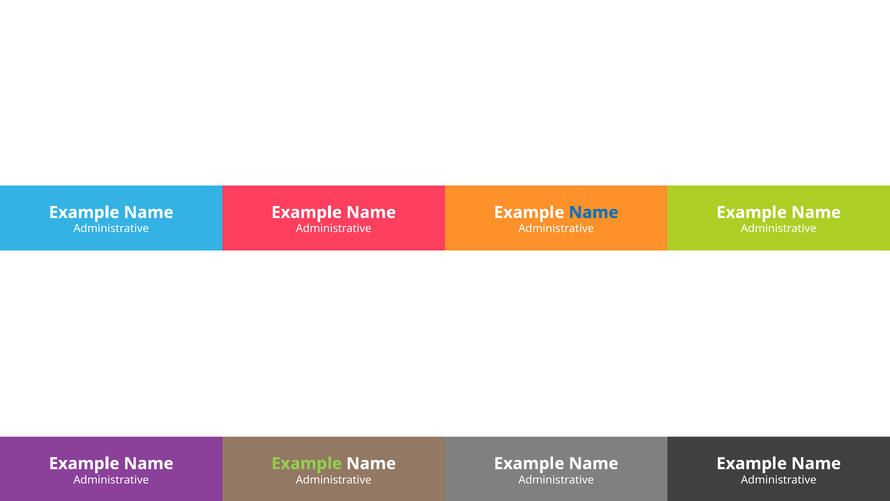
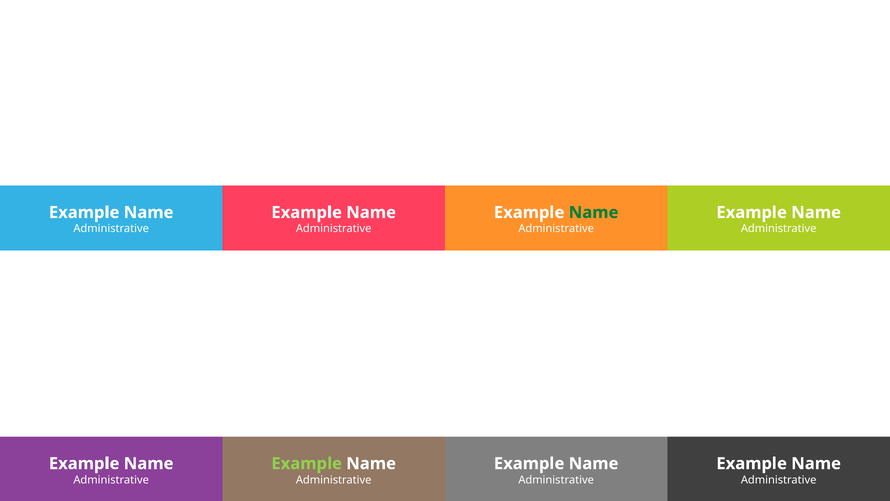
Name colour: blue -> green (594, 212)
